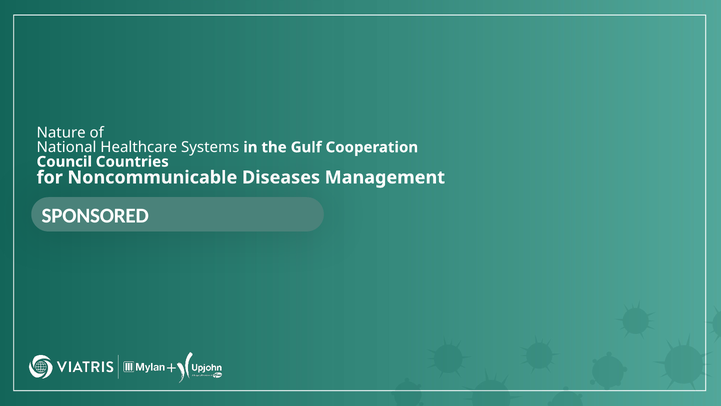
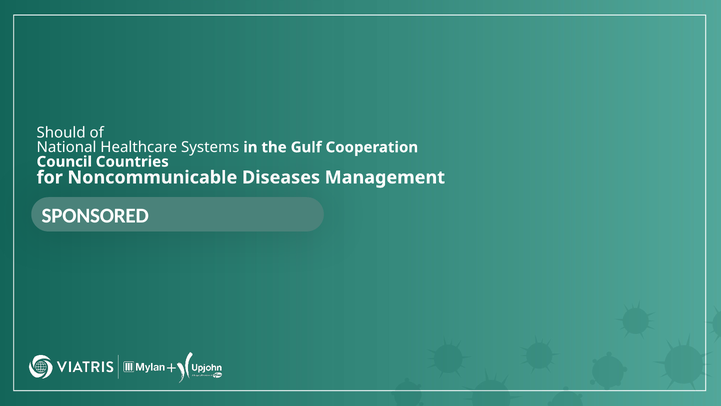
Nature: Nature -> Should (61, 133)
